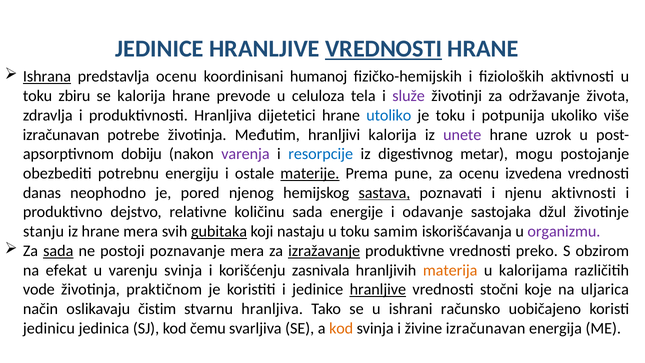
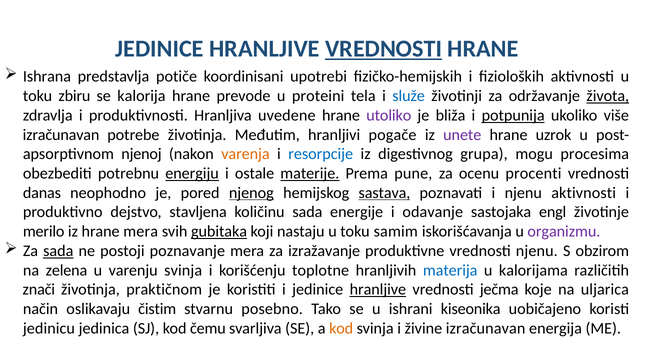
Ishrana underline: present -> none (47, 77)
predstavlja ocenu: ocenu -> potiče (177, 77)
humanoj: humanoj -> upotrebi (319, 77)
celuloza: celuloza -> proteini (318, 96)
služe colour: purple -> blue (409, 96)
života underline: none -> present (608, 96)
dijetetici: dijetetici -> uvedene (287, 115)
utoliko colour: blue -> purple (389, 115)
je toku: toku -> bliža (451, 115)
potpunija underline: none -> present (513, 115)
hranljivi kalorija: kalorija -> pogače (393, 135)
dobiju: dobiju -> njenoj (141, 154)
varenja colour: purple -> orange (245, 154)
metar: metar -> grupa (484, 154)
postojanje: postojanje -> procesima (595, 154)
energiju underline: none -> present (192, 173)
izvedena: izvedena -> procenti (533, 173)
njenog underline: none -> present (251, 193)
relativne: relativne -> stavljena (198, 212)
džul: džul -> engl (553, 212)
stanju: stanju -> merilo (44, 231)
izražavanje underline: present -> none (324, 251)
vrednosti preko: preko -> njenu (537, 251)
efekat: efekat -> zelena (66, 270)
zasnivala: zasnivala -> toplotne (321, 270)
materija colour: orange -> blue (450, 270)
vode: vode -> znači (39, 289)
stočni: stočni -> ječma (499, 289)
stvarnu hranljiva: hranljiva -> posebno (272, 309)
računsko: računsko -> kiseonika (471, 309)
